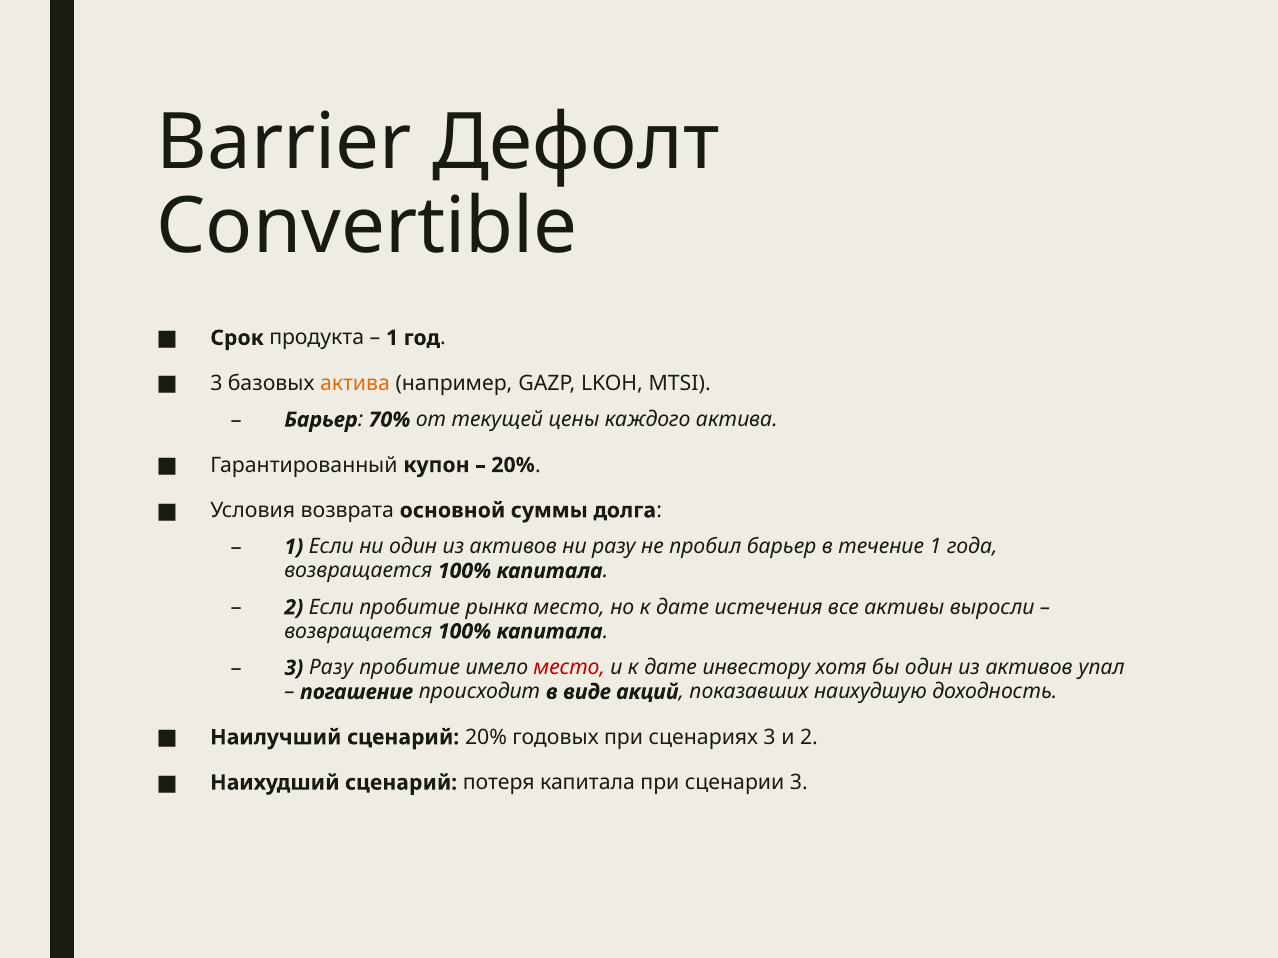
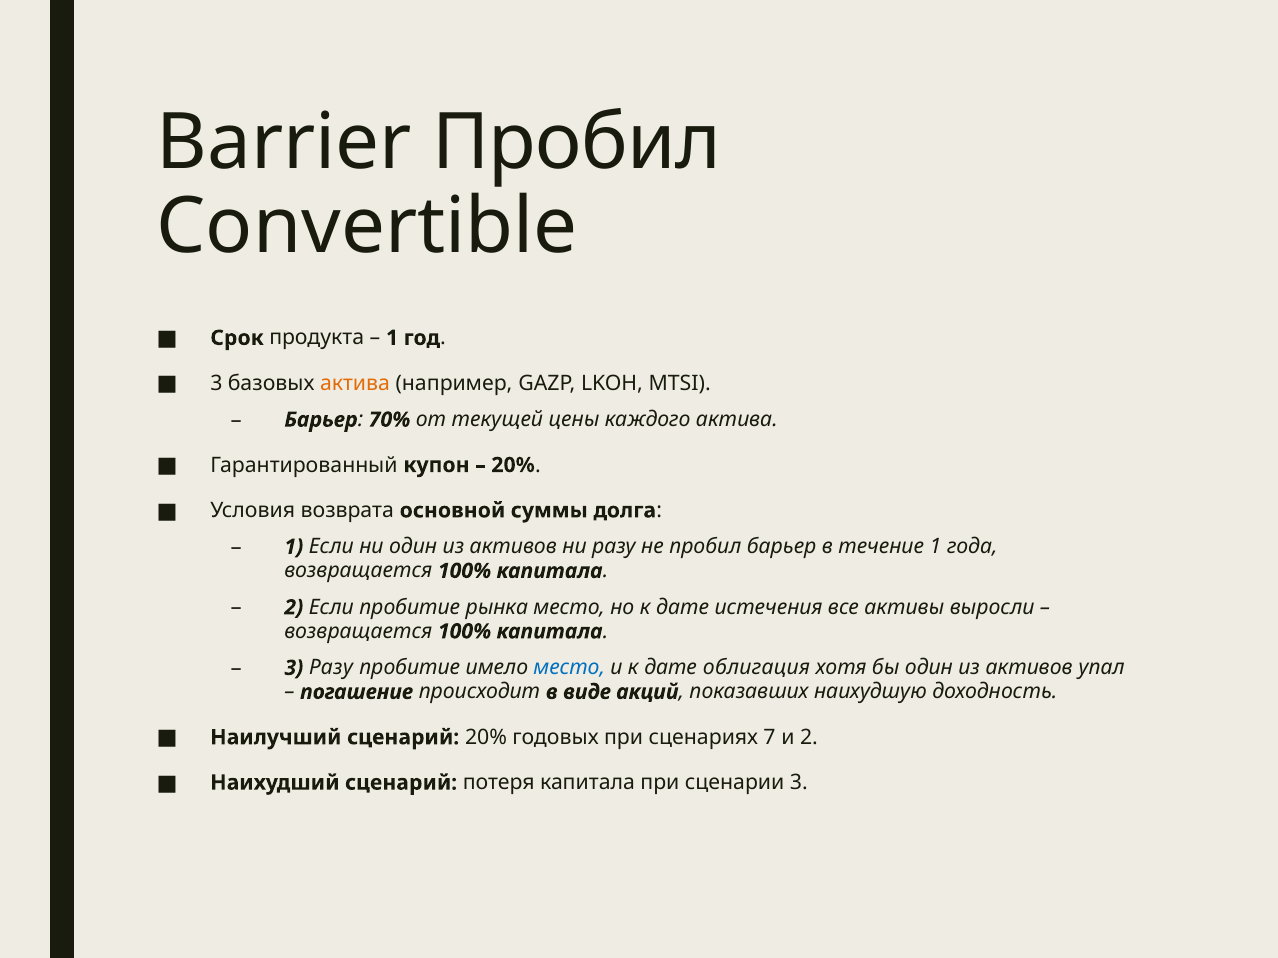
Barrier Дефолт: Дефолт -> Пробил (577, 143)
место colour: red -> blue (569, 668)
инвестору: инвестору -> облигация (756, 668)
сценариях 3: 3 -> 7 (770, 738)
